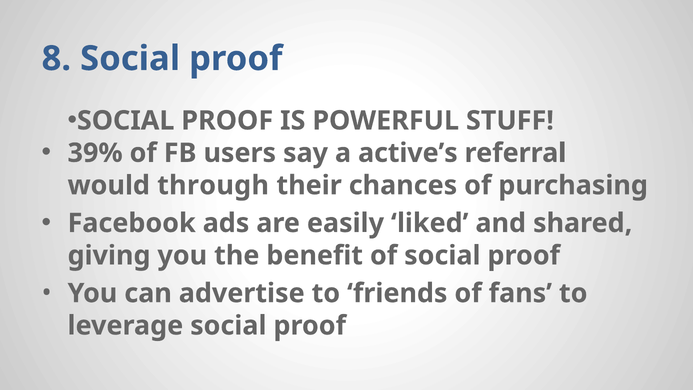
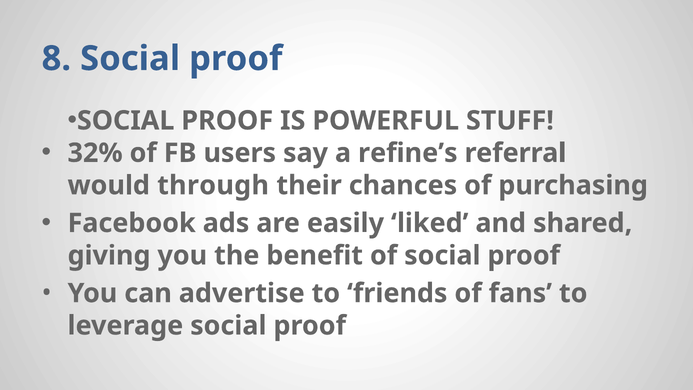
39%: 39% -> 32% (95, 153)
active’s: active’s -> refine’s (408, 153)
